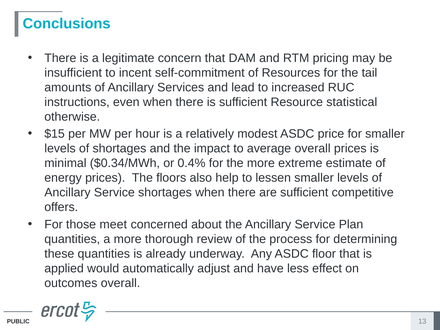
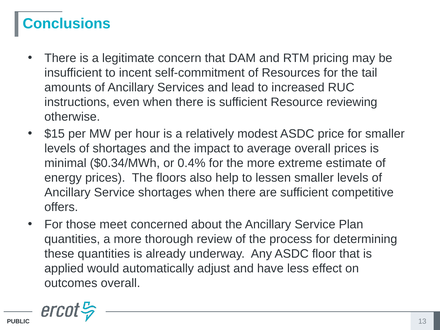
statistical: statistical -> reviewing (352, 102)
